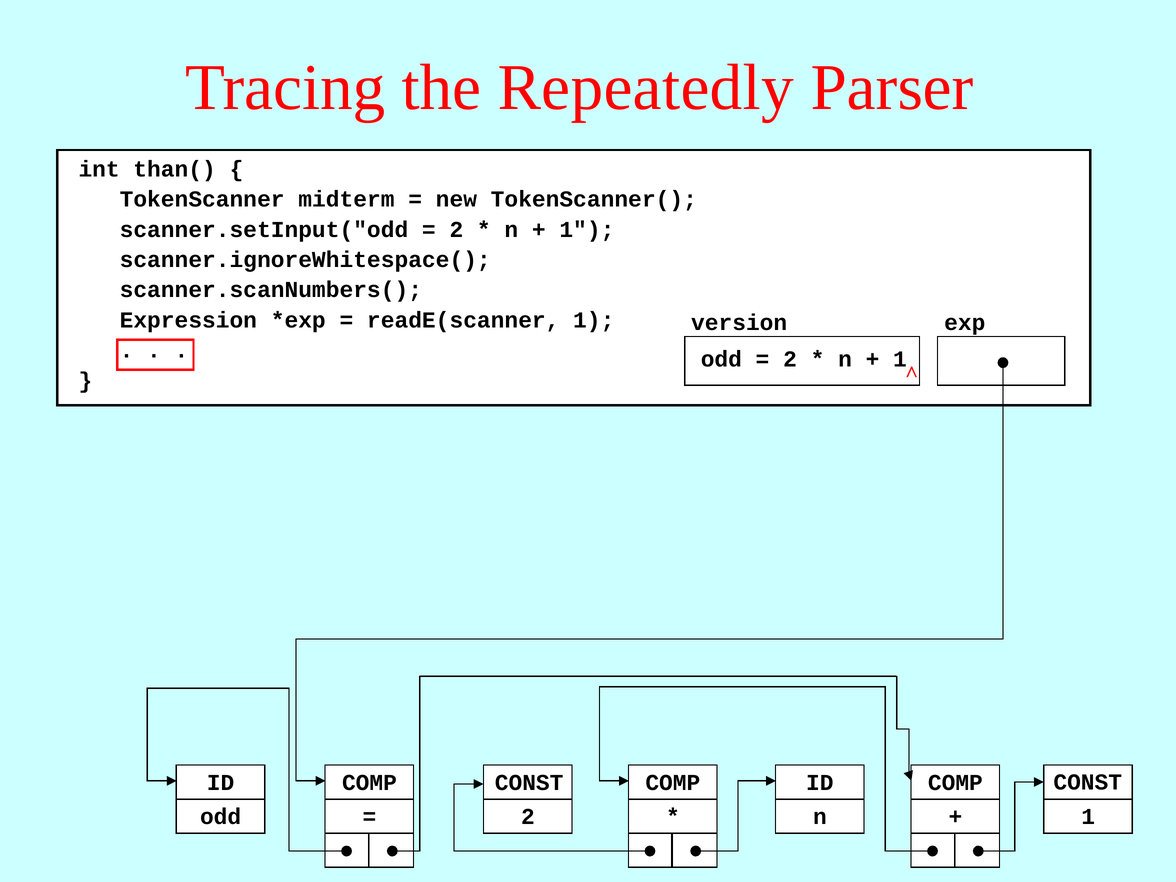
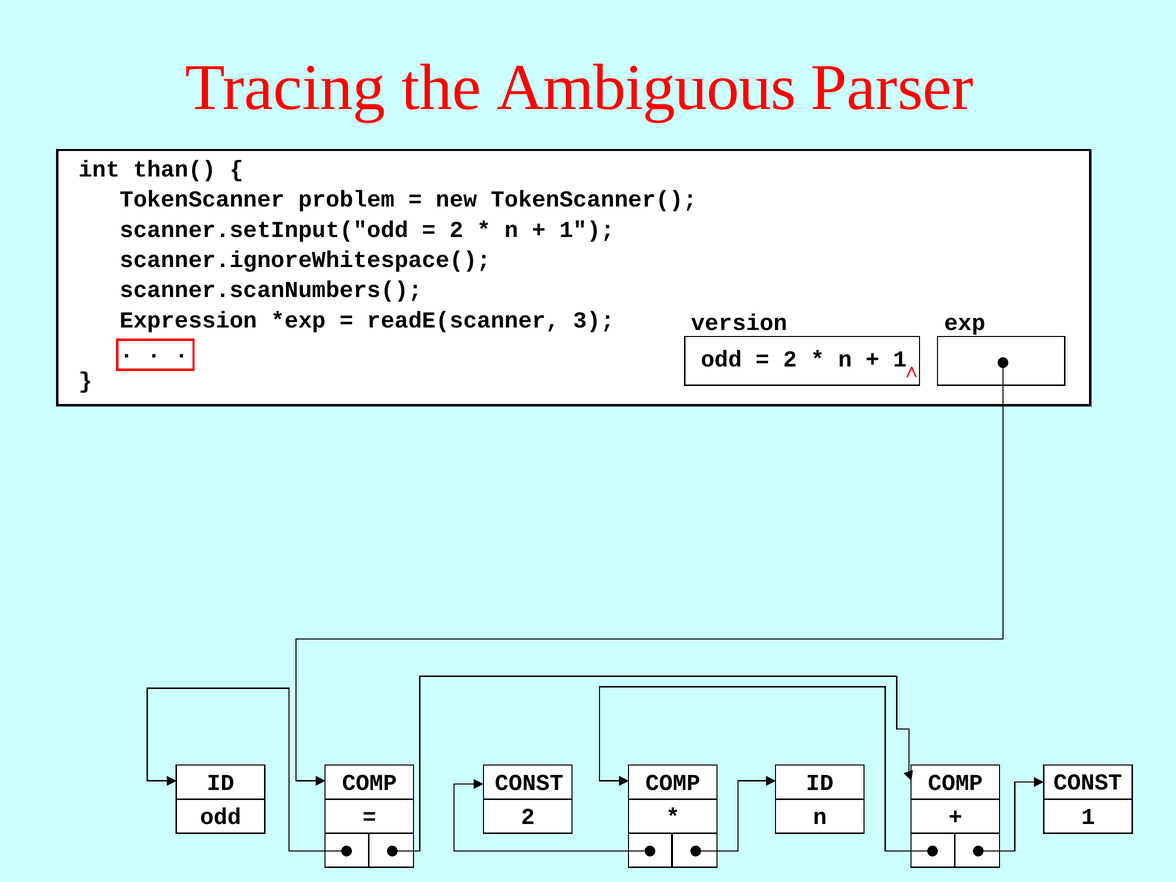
Repeatedly: Repeatedly -> Ambiguous (646, 88)
midterm: midterm -> problem (346, 199)
readE(scanner 1: 1 -> 3 (594, 320)
